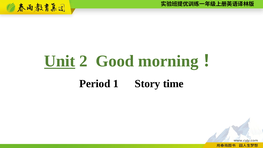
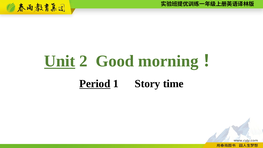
Period underline: none -> present (95, 84)
